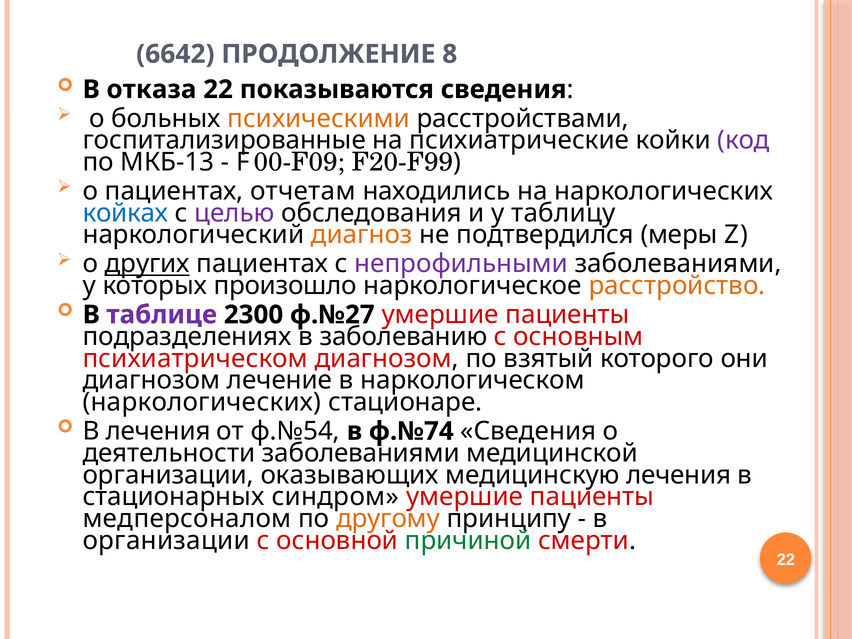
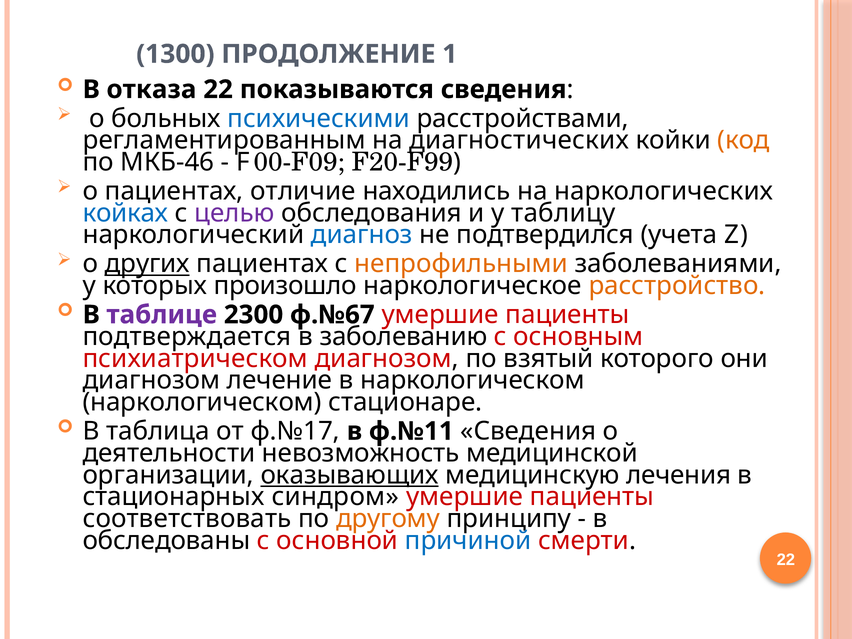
6642: 6642 -> 1300 (175, 54)
8: 8 -> 1 (450, 54)
психическими colour: orange -> blue (319, 118)
госпитализированные: госпитализированные -> регламентированным (224, 140)
психиатрические: психиатрические -> диагностических (519, 140)
код colour: purple -> orange (744, 140)
МКБ-13: МКБ-13 -> МКБ-46 (167, 162)
отчетам: отчетам -> отличие (303, 191)
диагноз colour: orange -> blue (362, 235)
меры: меры -> учета (679, 235)
непрофильными colour: purple -> orange (461, 264)
ф.№27: ф.№27 -> ф.№67 (332, 315)
подразделениях: подразделениях -> подтверждается (187, 337)
наркологических: наркологических -> наркологическом (202, 402)
В лечения: лечения -> таблица (158, 431)
ф.№54: ф.№54 -> ф.№17 (295, 431)
ф.№74: ф.№74 -> ф.№11 (411, 431)
деятельности заболеваниями: заболеваниями -> невозможность (361, 453)
оказывающих underline: none -> present (350, 475)
медперсоналом: медперсоналом -> соответствовать (187, 519)
организации: организации -> обследованы (166, 541)
причиной colour: green -> blue (468, 541)
